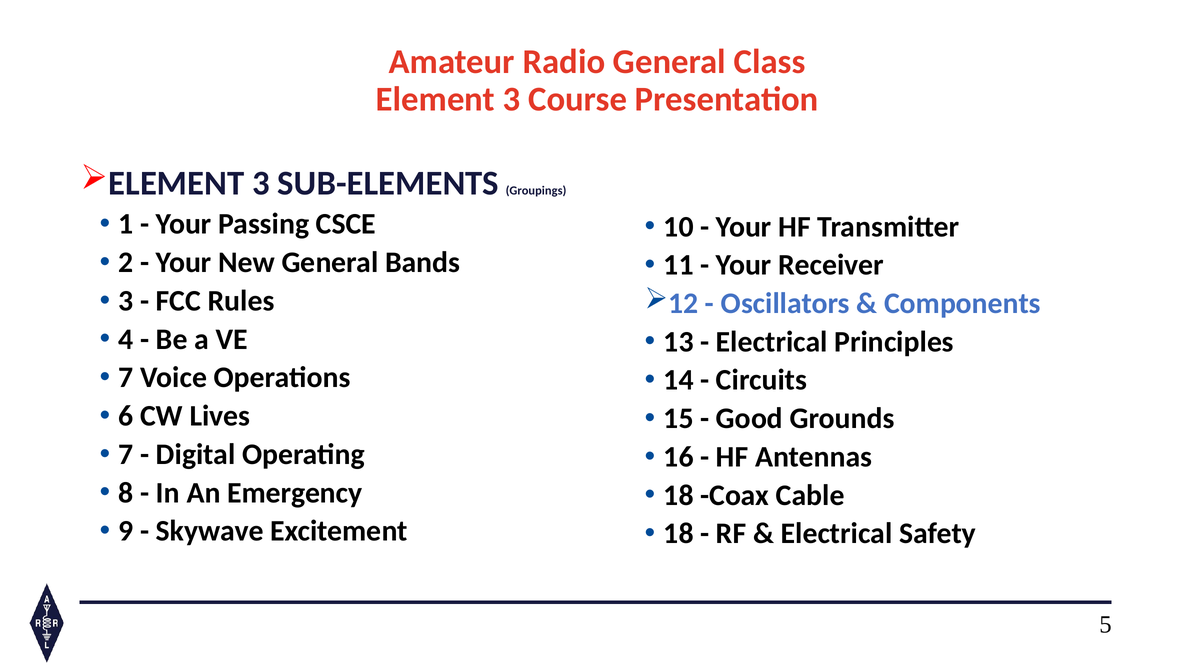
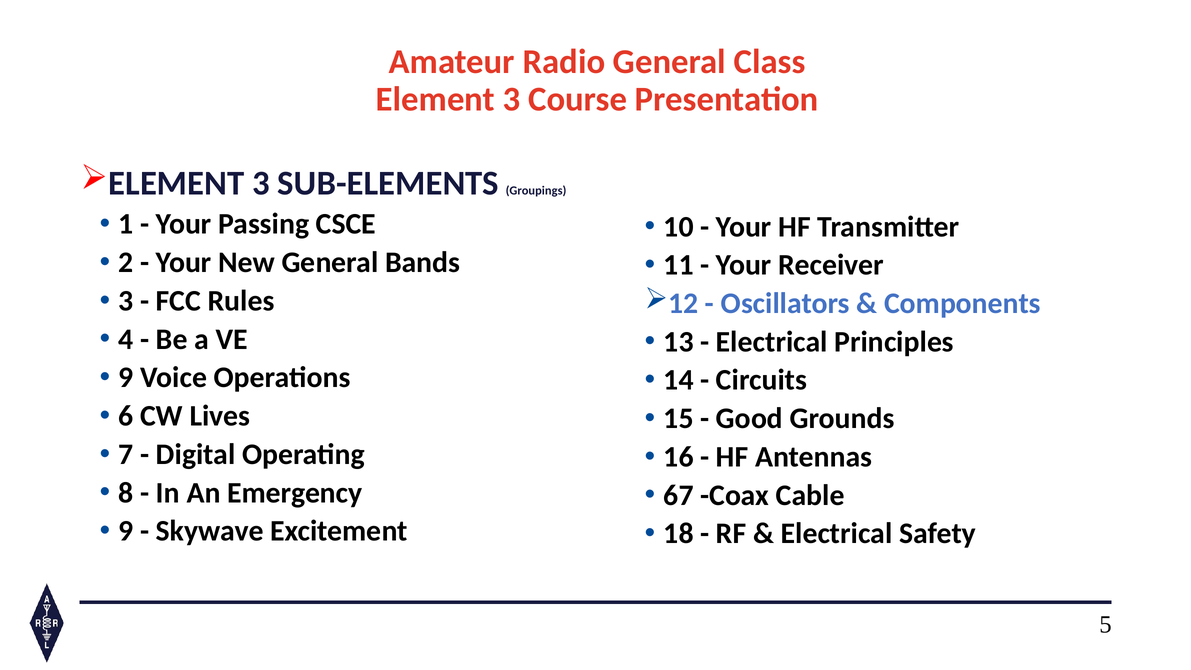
7: 7 -> 9 (126, 378)
18: 18 -> 67 (679, 495)
